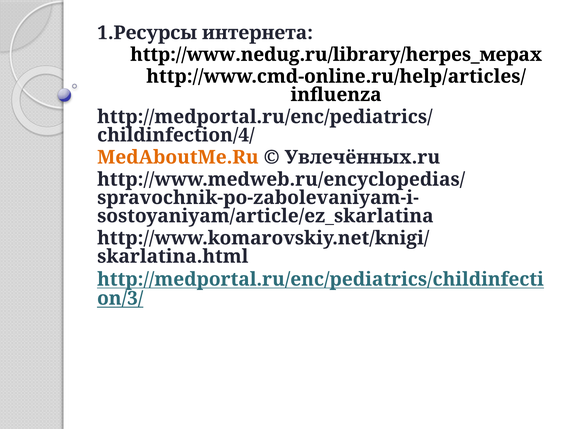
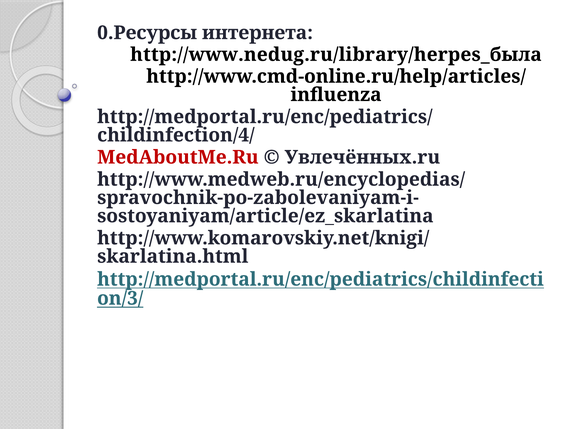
1.Ресурсы: 1.Ресурсы -> 0.Ресурсы (147, 33)
http://www.nedug.ru/library/herpes_мерах: http://www.nedug.ru/library/herpes_мерах -> http://www.nedug.ru/library/herpes_была (336, 55)
MedAboutMe.Ru colour: orange -> red (178, 158)
